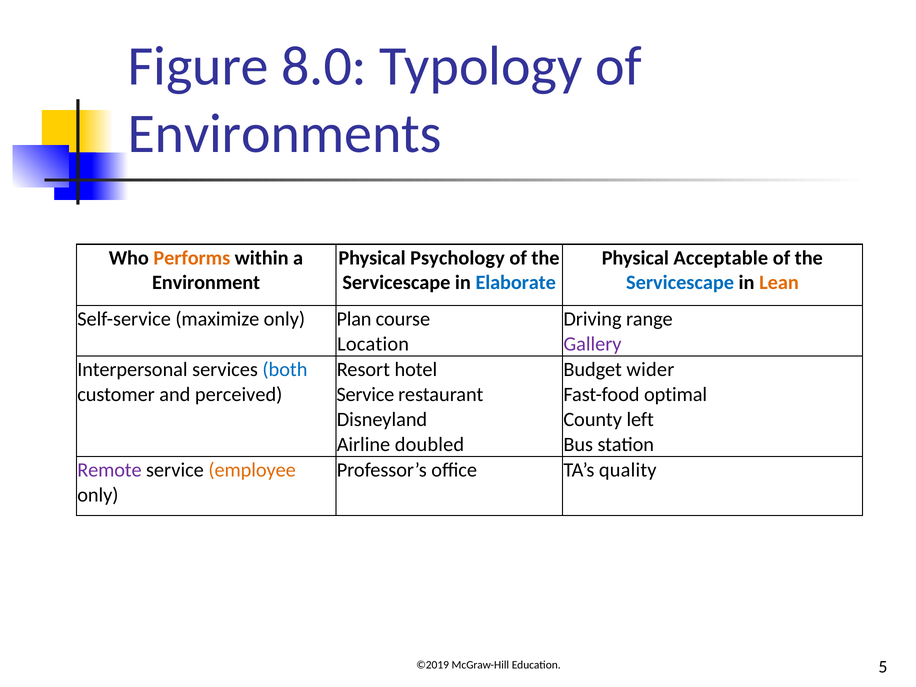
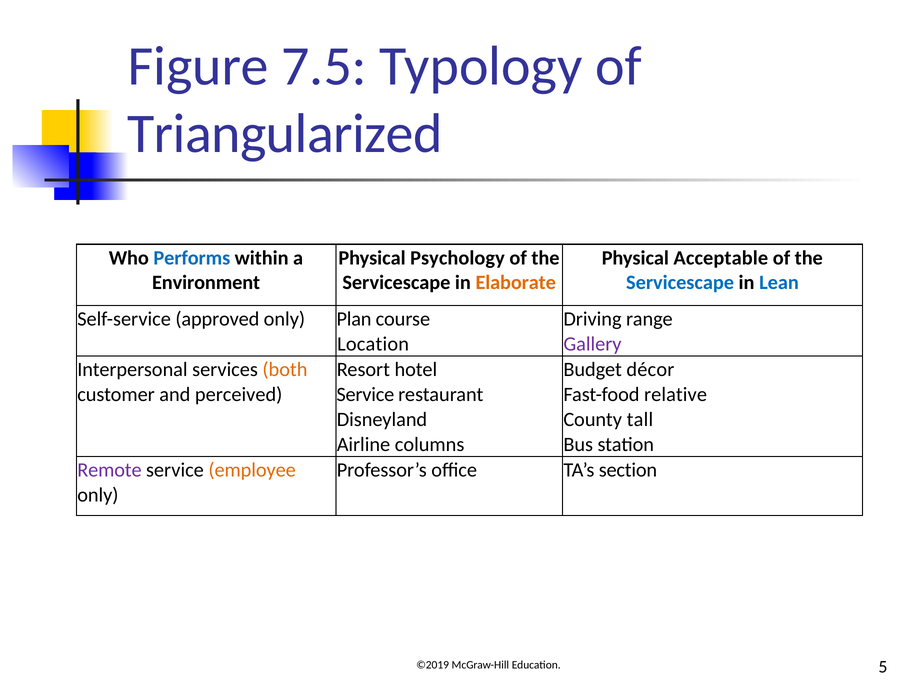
8.0: 8.0 -> 7.5 (324, 66)
Environments: Environments -> Triangularized (285, 134)
Performs colour: orange -> blue (192, 258)
Elaborate colour: blue -> orange (516, 283)
Lean colour: orange -> blue (779, 283)
maximize: maximize -> approved (217, 319)
both colour: blue -> orange (285, 370)
wider: wider -> décor (650, 370)
optimal: optimal -> relative (676, 395)
left: left -> tall (640, 419)
doubled: doubled -> columns (430, 444)
quality: quality -> section (628, 470)
